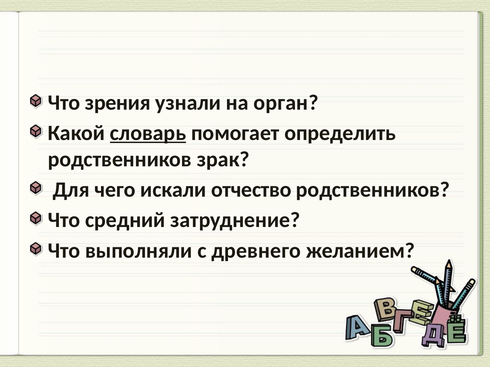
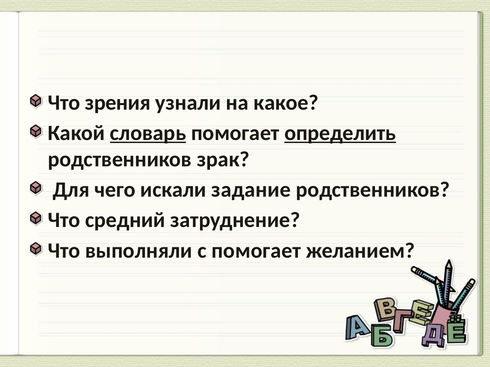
орган: орган -> какое (286, 103)
определить underline: none -> present (340, 133)
отчество: отчество -> задание (251, 190)
с древнего: древнего -> помогает (256, 251)
